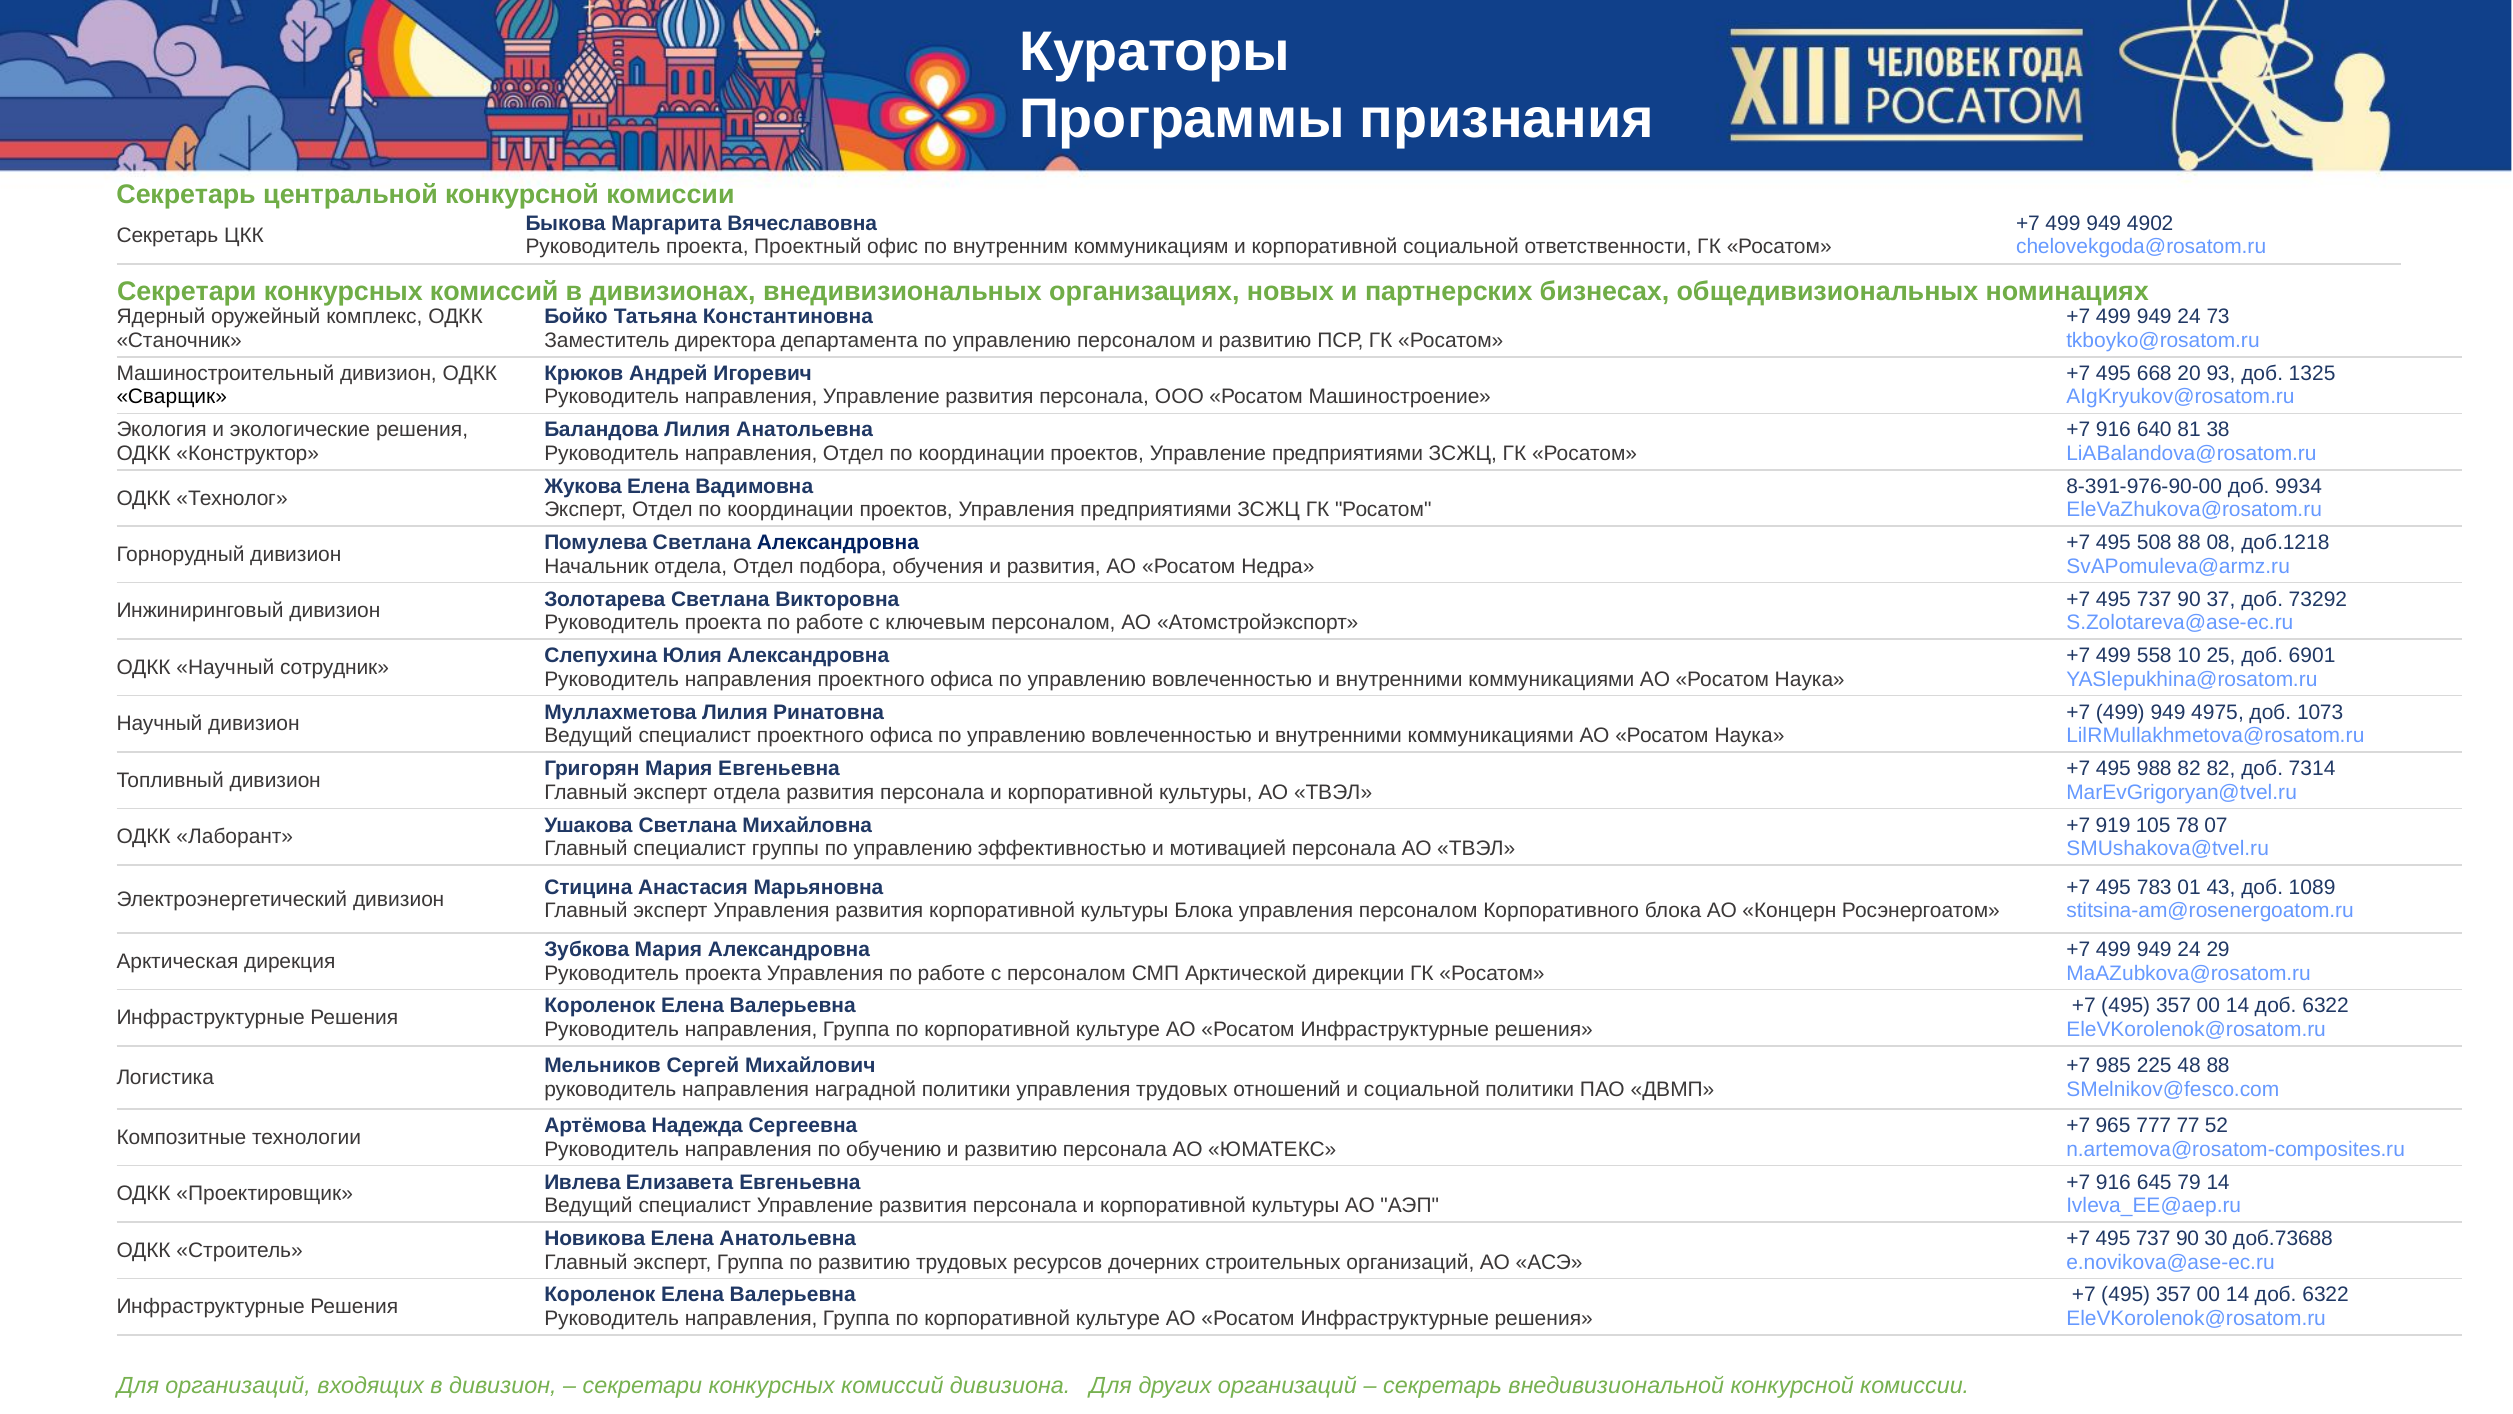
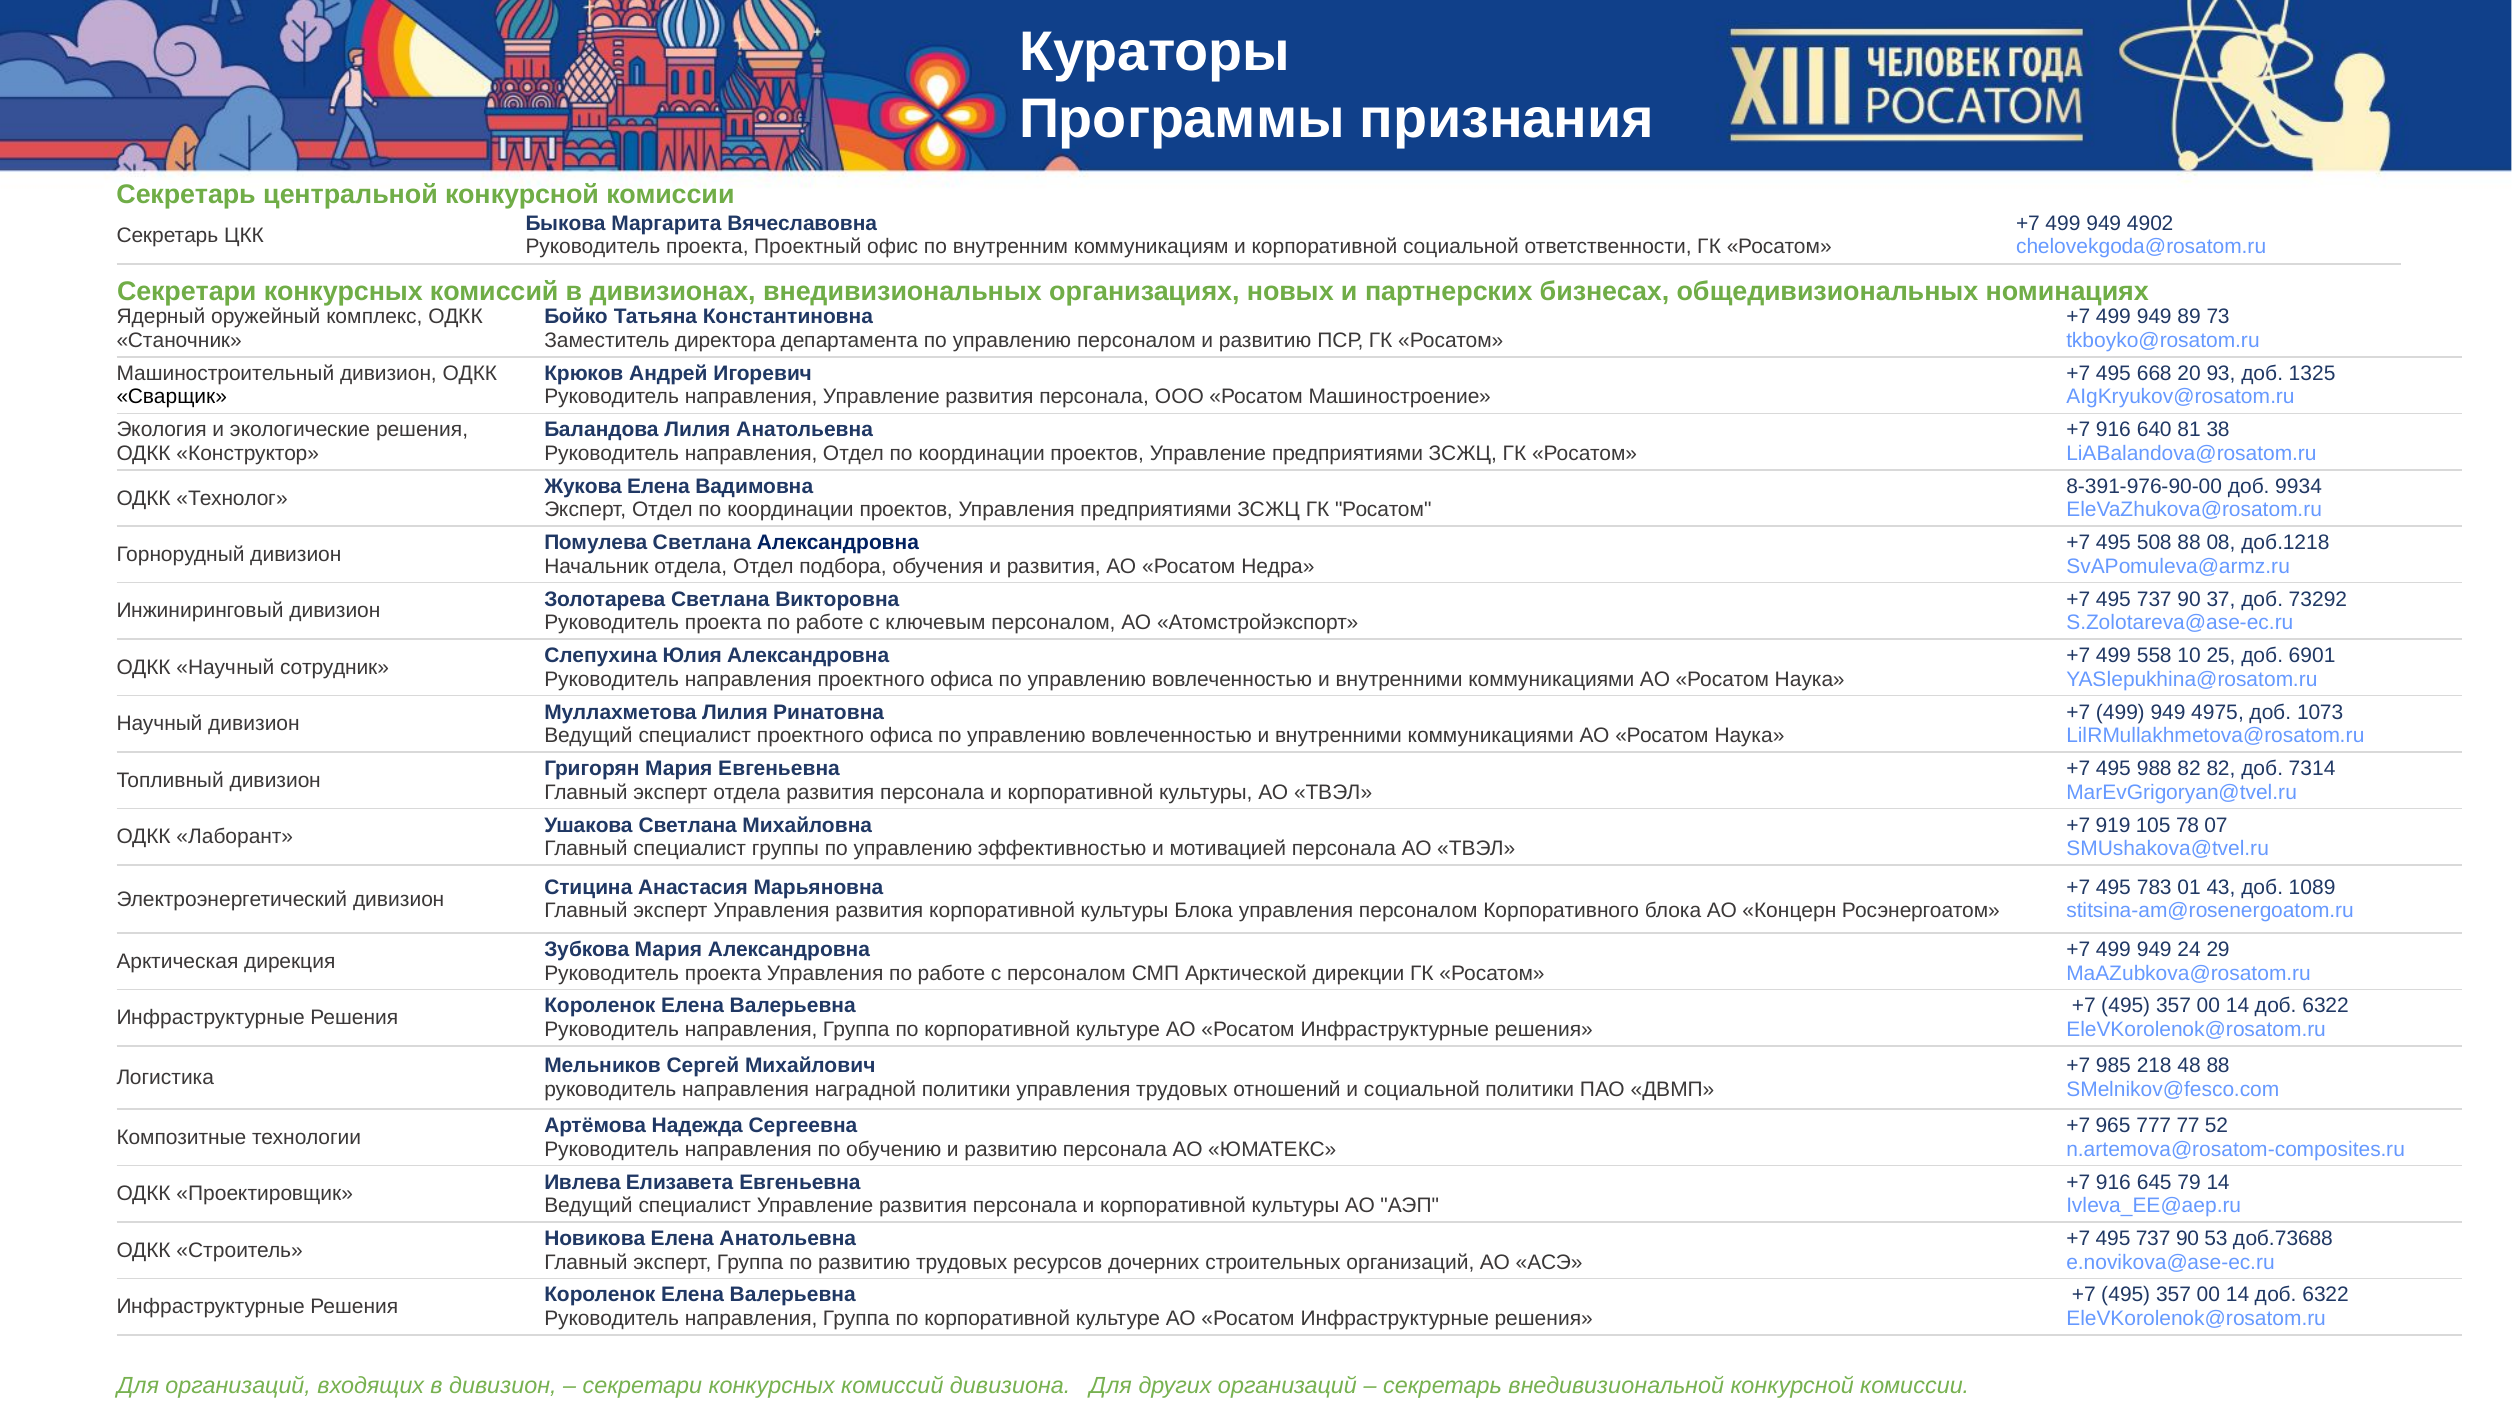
24: 24 -> 89 (2189, 317)
225: 225 -> 218 (2154, 1066)
30: 30 -> 53 (2216, 1238)
